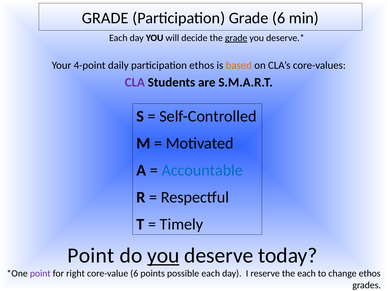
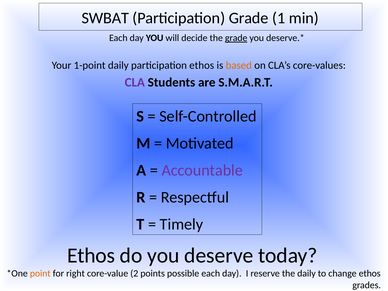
GRADE: GRADE -> SWBAT (105, 18)
Grade 6: 6 -> 1 (279, 18)
4-point: 4-point -> 1-point (90, 65)
Accountable colour: blue -> purple (202, 170)
Point: Point -> Ethos (91, 256)
you underline: present -> none (163, 256)
point colour: purple -> orange (40, 274)
core-value 6: 6 -> 2 (134, 274)
the each: each -> daily (306, 274)
